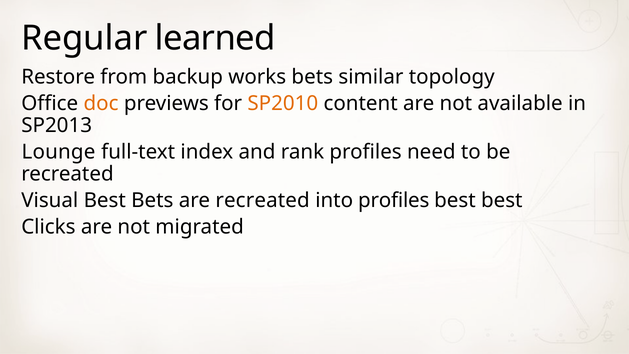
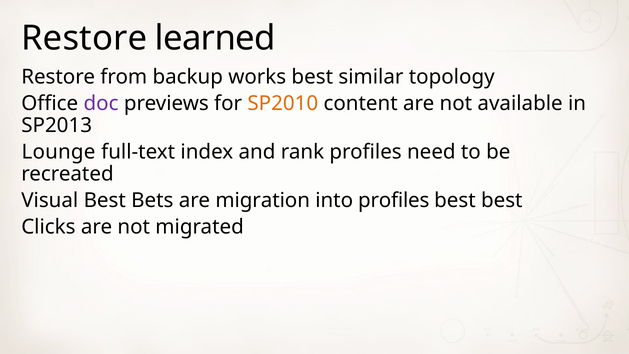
Regular: Regular -> Restore (84, 38)
works bets: bets -> best (312, 77)
doc colour: orange -> purple (101, 103)
are recreated: recreated -> migration (263, 200)
